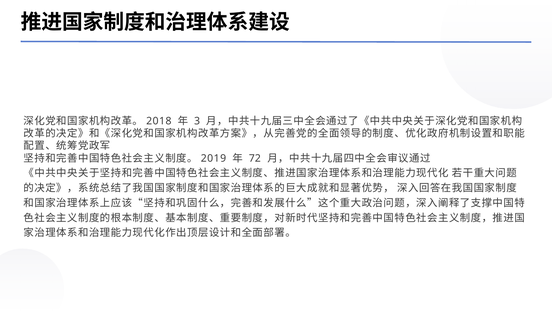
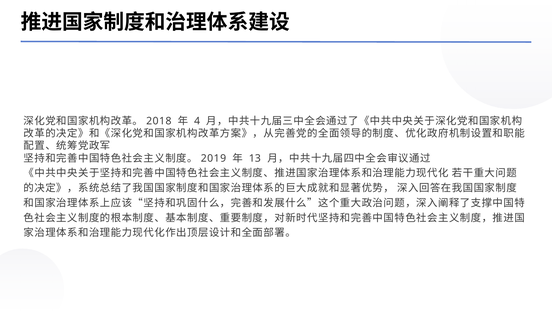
3: 3 -> 4 (197, 121)
72: 72 -> 13 (255, 158)
